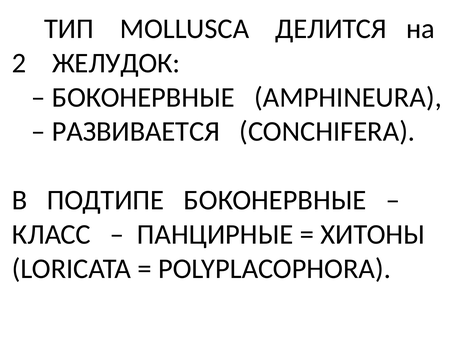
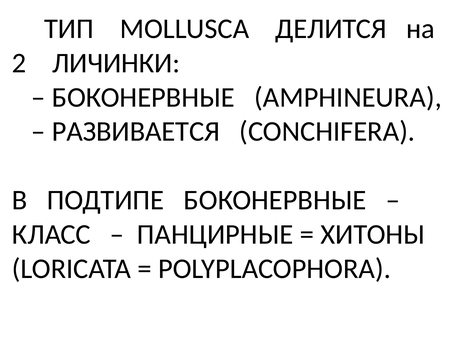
ЖЕЛУДОК: ЖЕЛУДОК -> ЛИЧИНКИ (116, 63)
